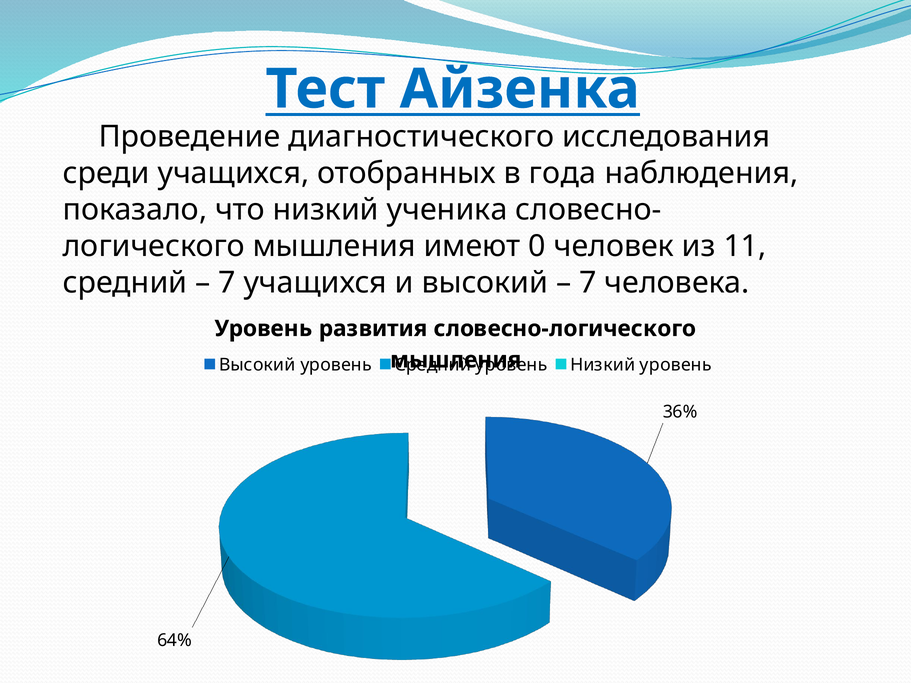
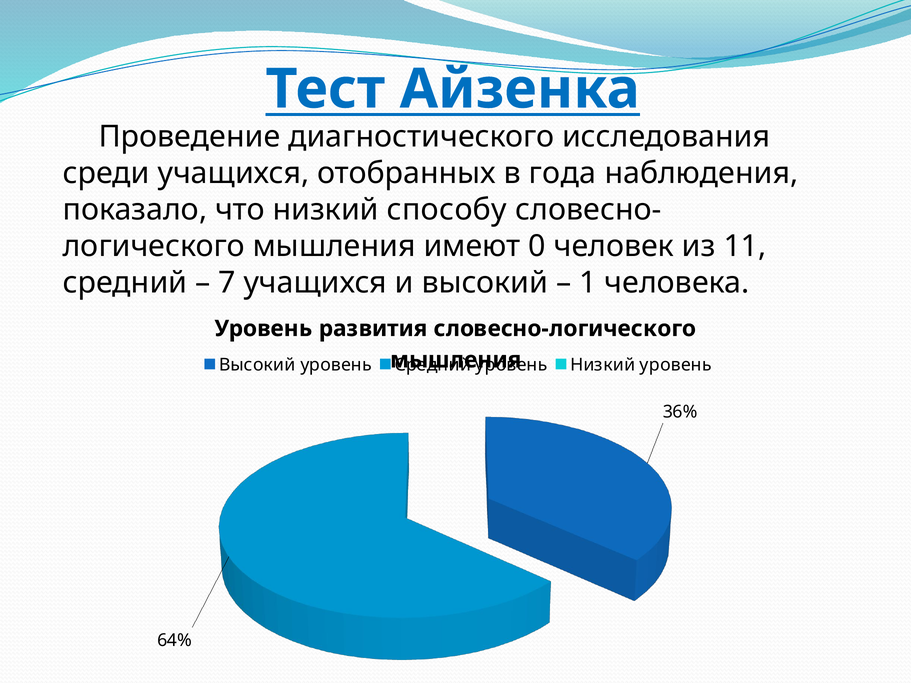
ученика: ученика -> способу (447, 210)
7: 7 -> 1 (588, 283)
